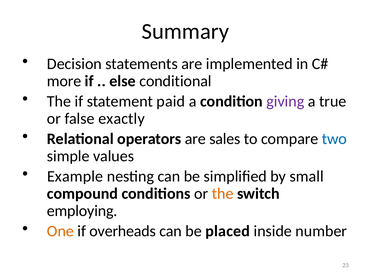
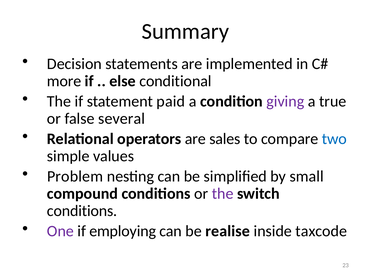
exactly: exactly -> several (122, 119)
Example: Example -> Problem (75, 177)
the colour: orange -> purple (223, 194)
employing: employing -> conditions (82, 211)
One colour: orange -> purple (60, 231)
overheads: overheads -> employing (123, 231)
placed: placed -> realise (228, 231)
number: number -> taxcode (321, 231)
